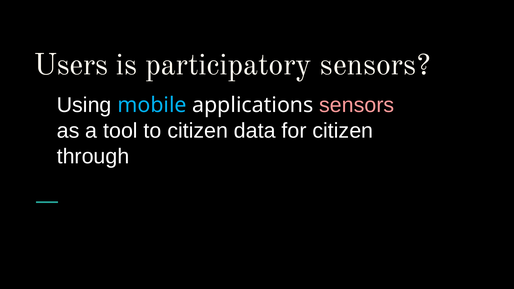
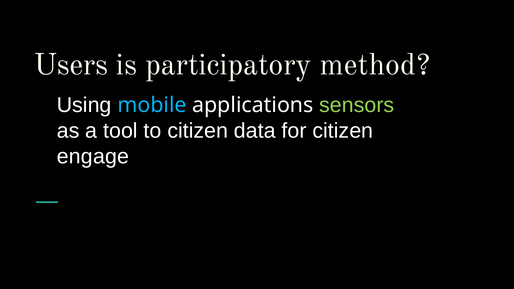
participatory sensors: sensors -> method (375, 65)
sensors colour: pink -> light green (357, 105)
through: through -> engage (93, 156)
